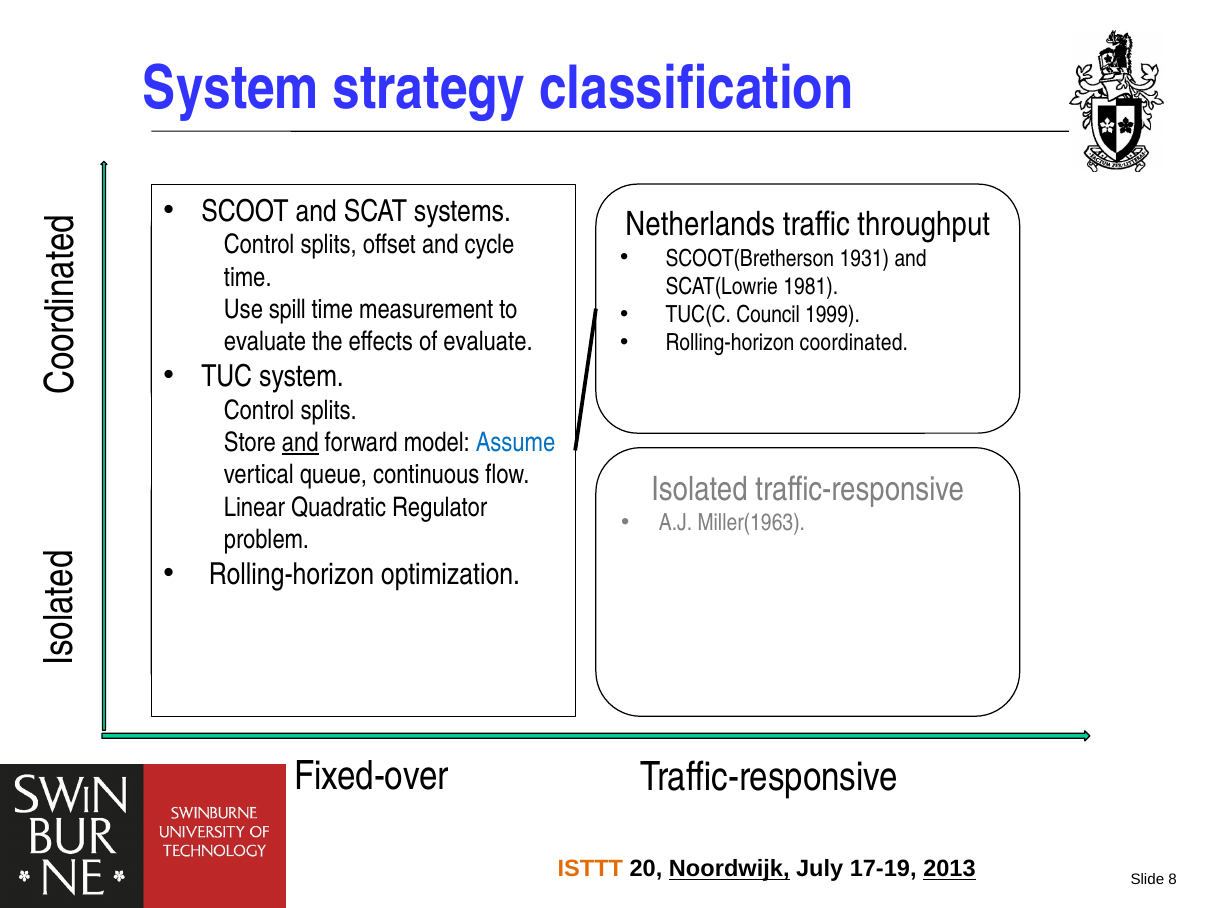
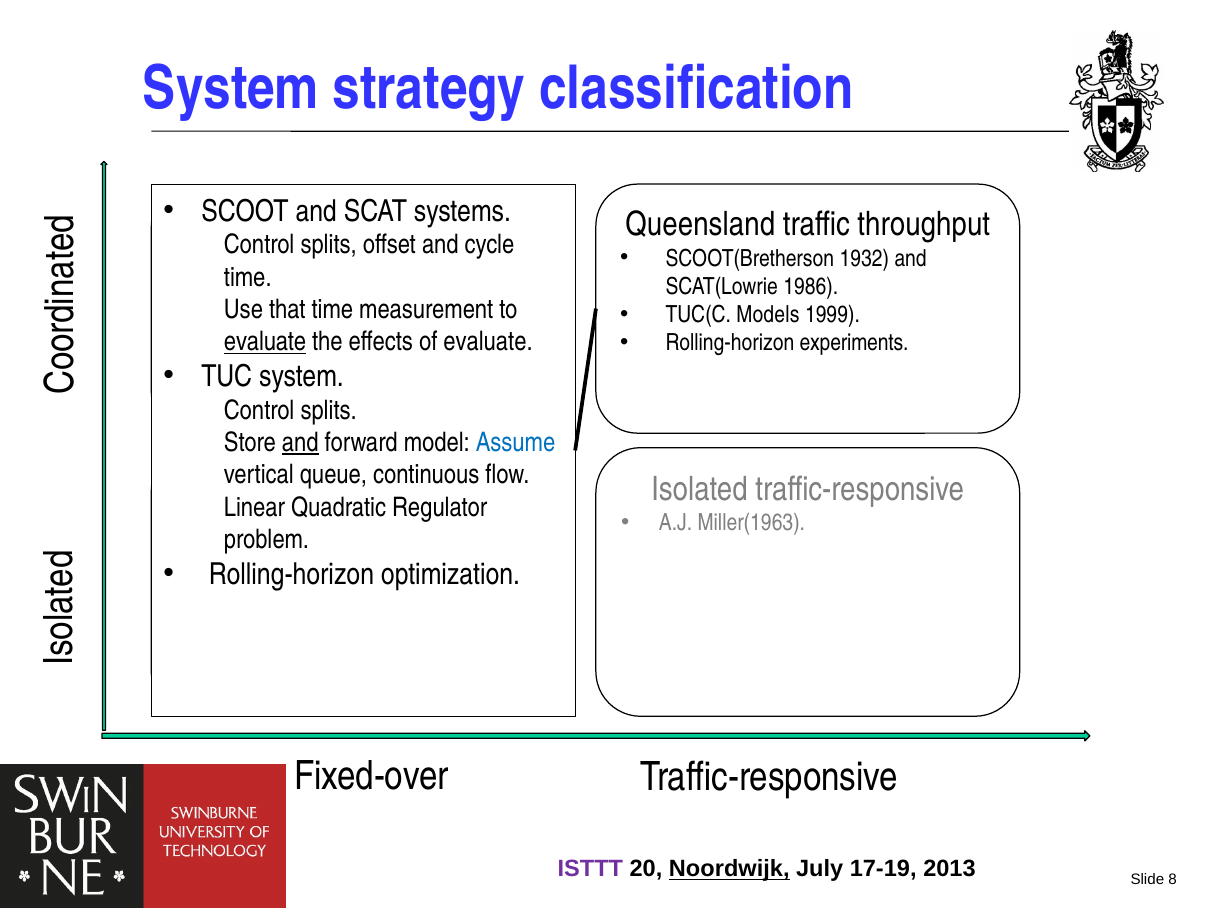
Netherlands: Netherlands -> Queensland (700, 225)
1931: 1931 -> 1932 (864, 259)
1981: 1981 -> 1986 (811, 287)
spill: spill -> that (287, 310)
Council: Council -> Models (768, 315)
Rolling-horizon coordinated: coordinated -> experiments (854, 343)
evaluate underline: none -> present (265, 342)
ISTTT colour: orange -> purple (590, 869)
2013 underline: present -> none (949, 869)
